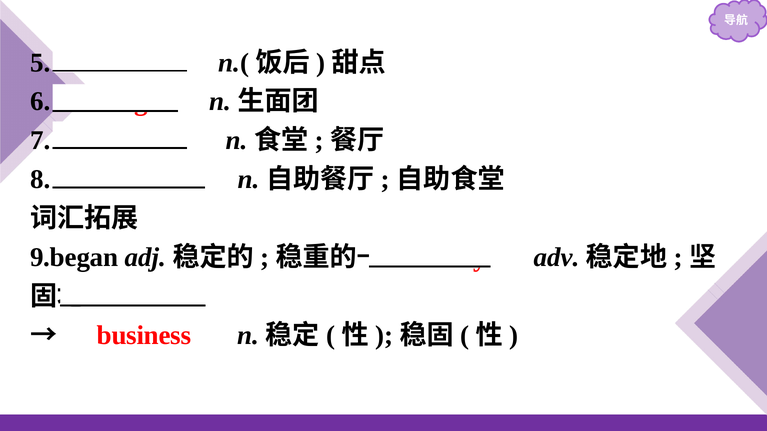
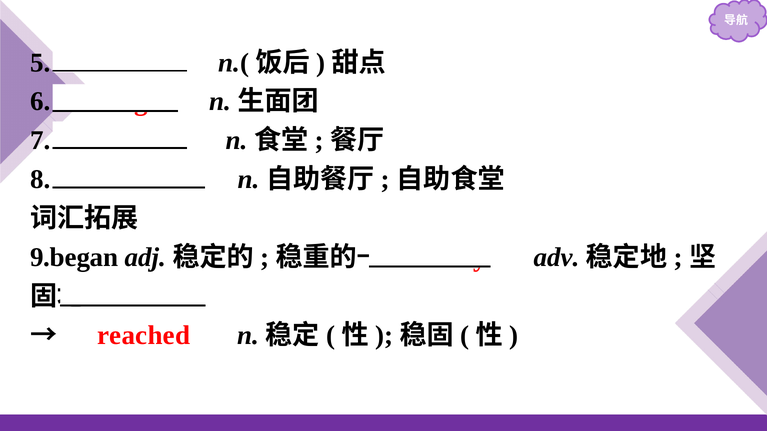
business: business -> reached (144, 335)
